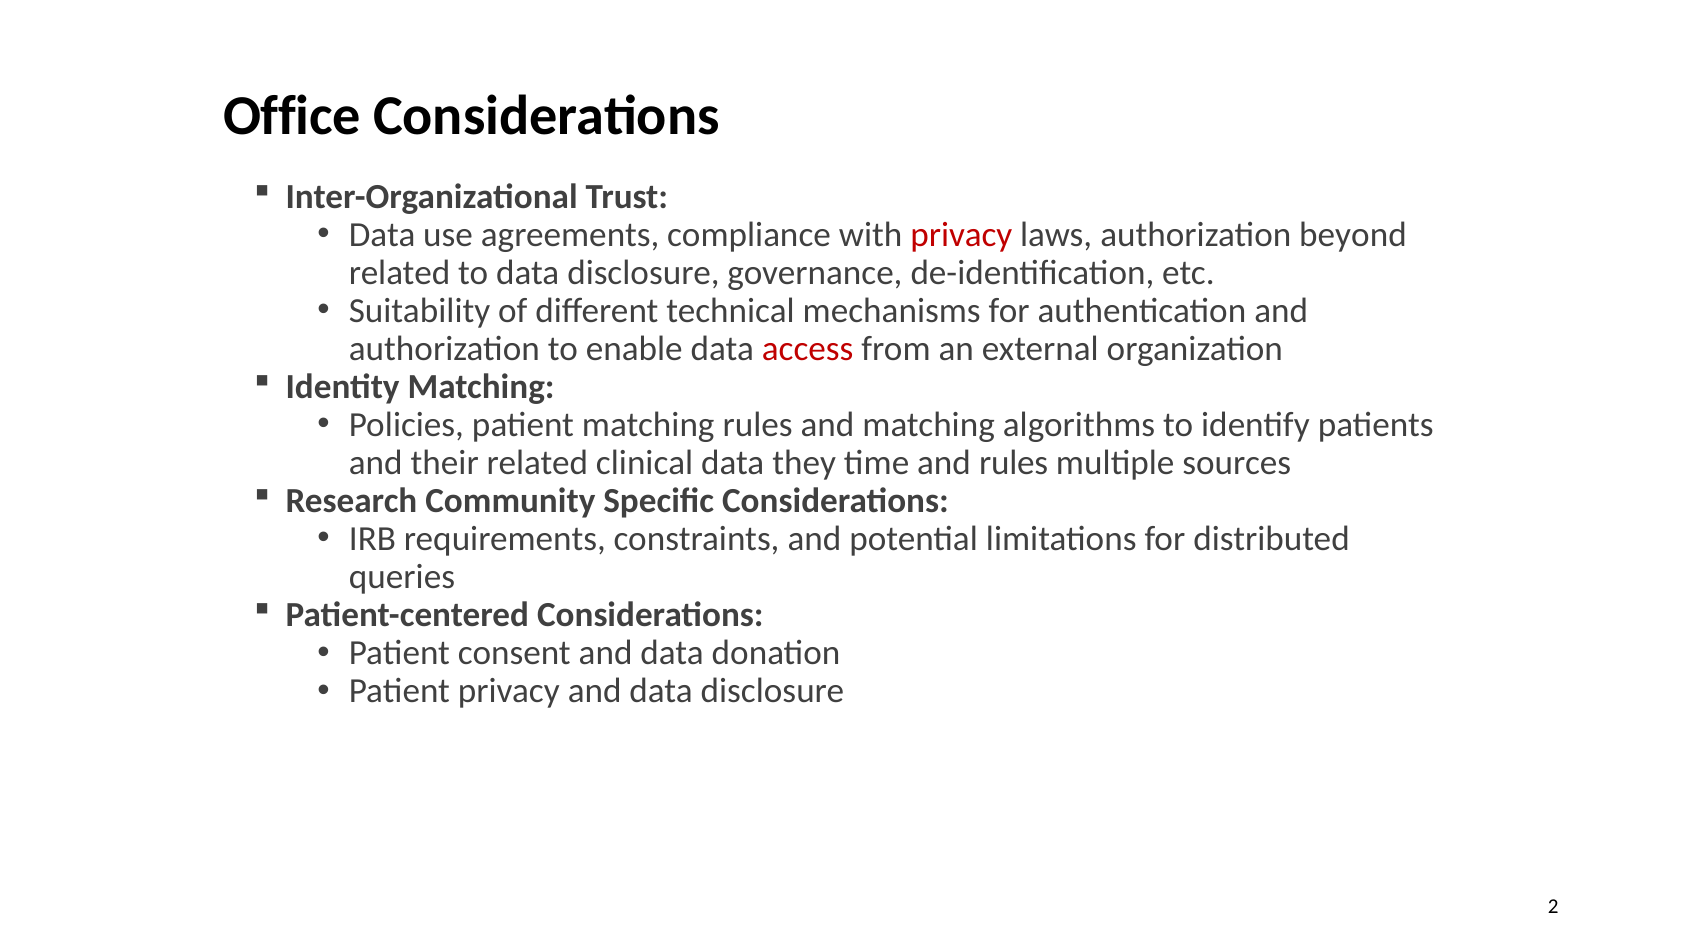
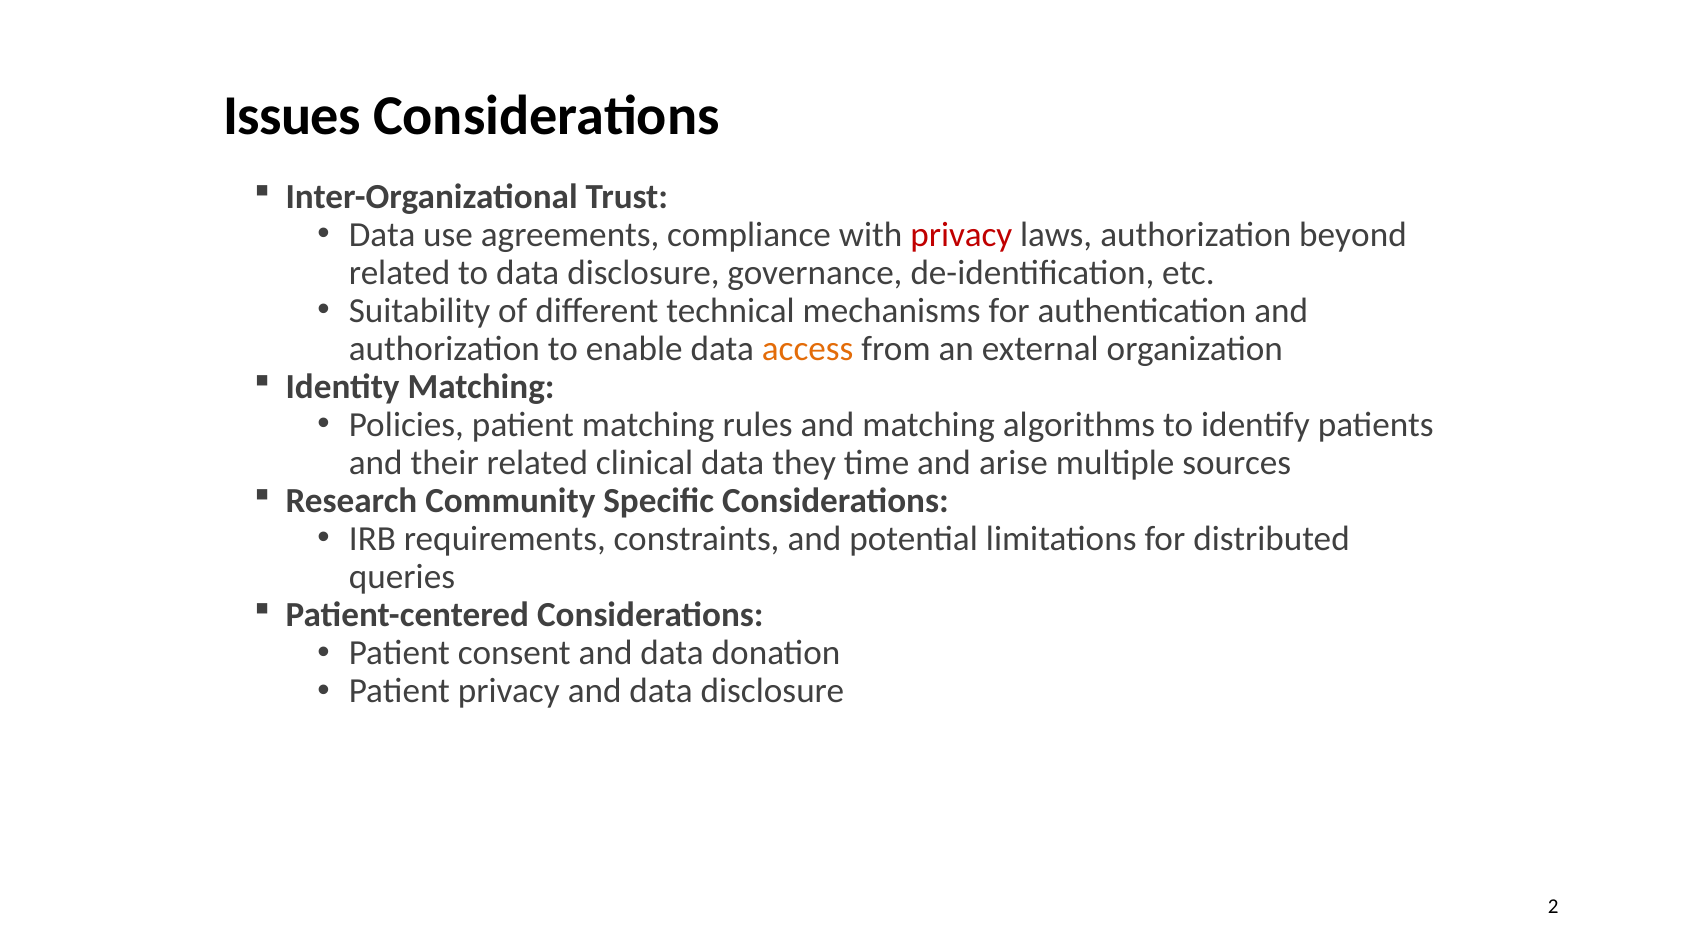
Office: Office -> Issues (292, 116)
access colour: red -> orange (808, 349)
and rules: rules -> arise (1013, 463)
